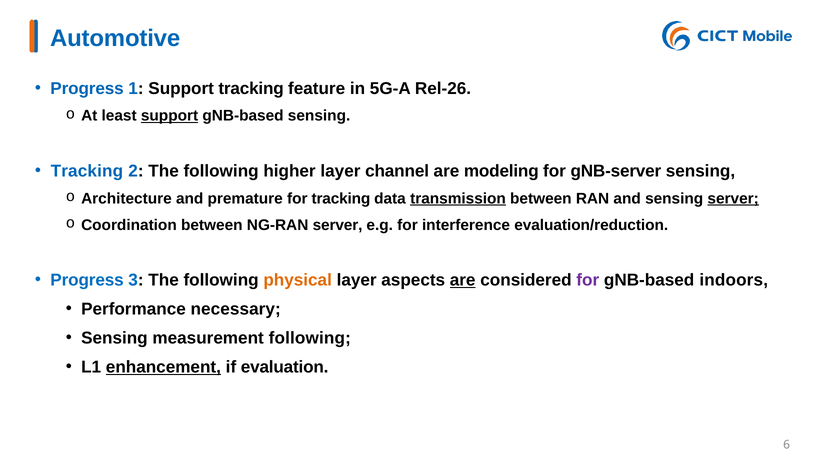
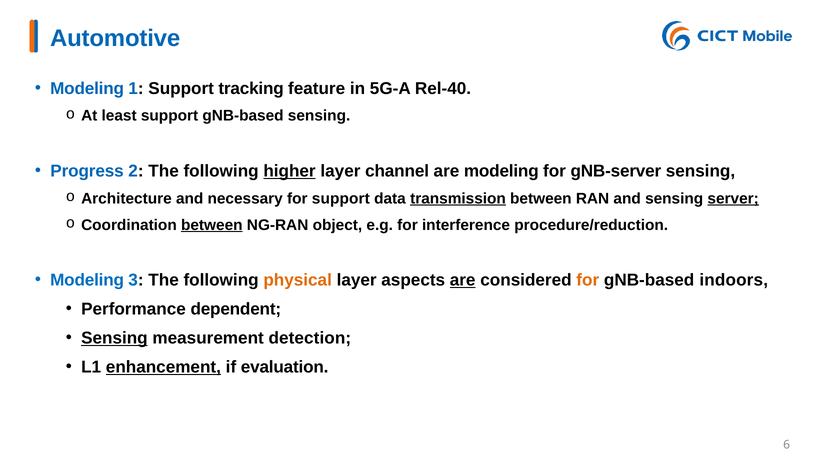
Progress: Progress -> Modeling (87, 88)
Rel-26: Rel-26 -> Rel-40 (443, 88)
support underline: present -> none (170, 116)
Tracking: Tracking -> Progress (87, 171)
higher underline: none -> present (290, 171)
premature: premature -> necessary (245, 198)
for tracking: tracking -> support (341, 198)
between underline: none -> present (212, 225)
NG-RAN server: server -> object (337, 225)
evaluation/reduction: evaluation/reduction -> procedure/reduction (591, 225)
Progress: Progress -> Modeling (87, 280)
for colour: purple -> orange (588, 280)
necessary: necessary -> dependent (236, 309)
Sensing underline: none -> present (114, 338)
measurement following: following -> detection (310, 338)
